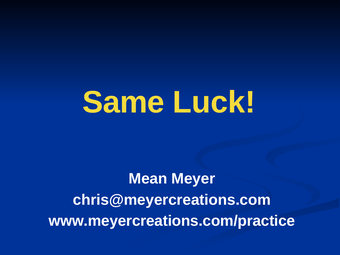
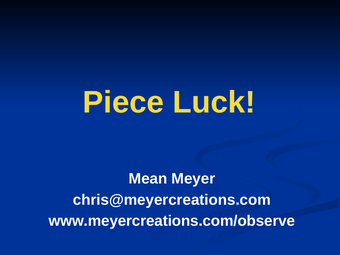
Same: Same -> Piece (123, 102)
www.meyercreations.com/practice: www.meyercreations.com/practice -> www.meyercreations.com/observe (172, 221)
